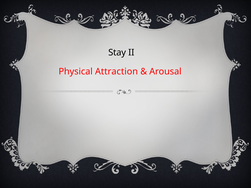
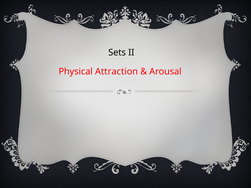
Stay: Stay -> Sets (117, 53)
